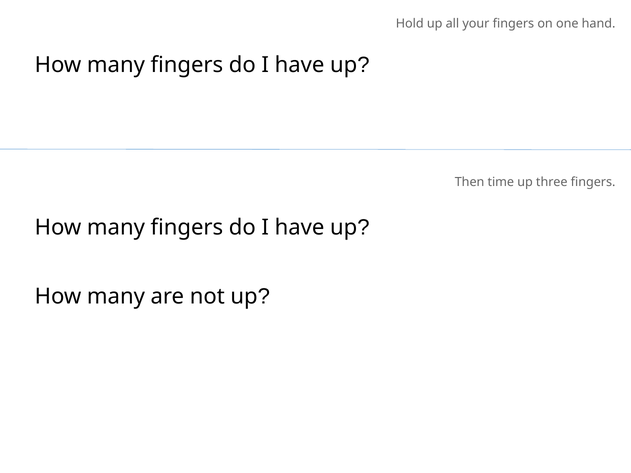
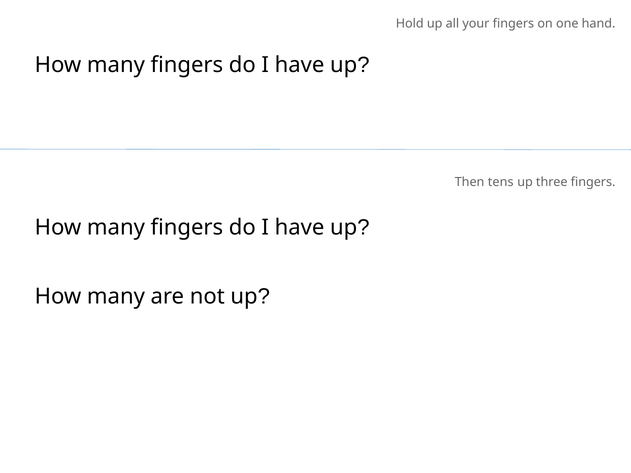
time: time -> tens (501, 182)
